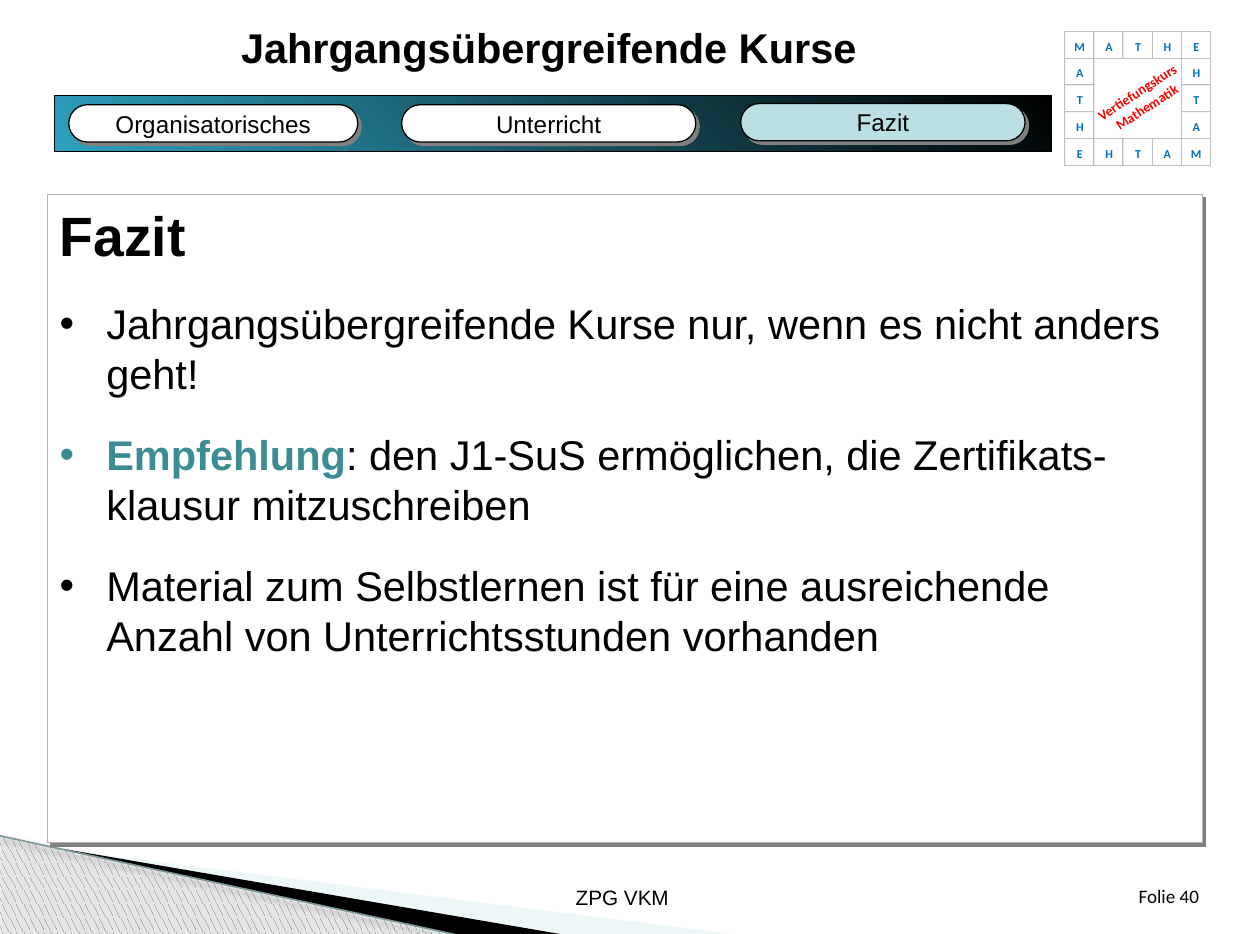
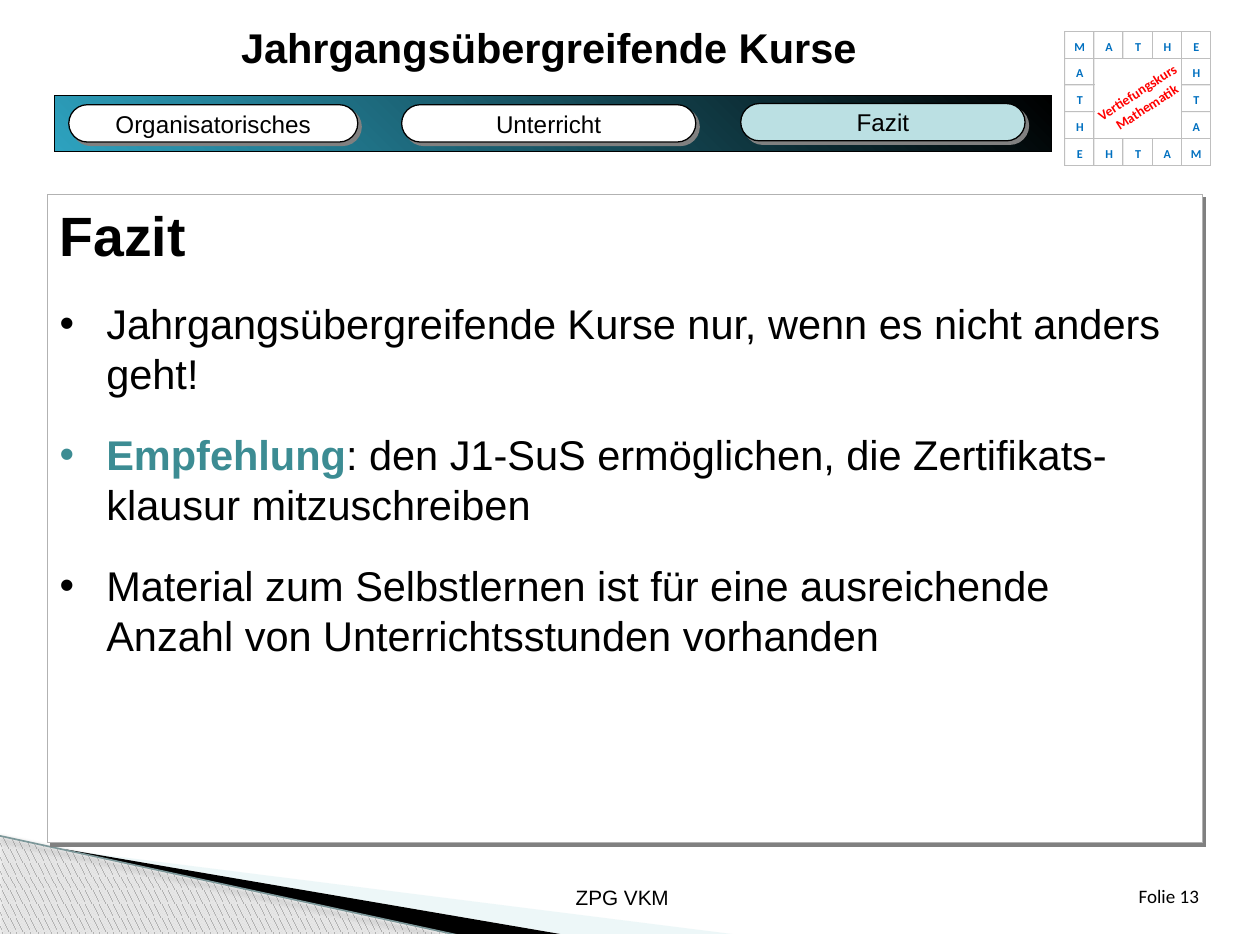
40: 40 -> 13 (1189, 897)
